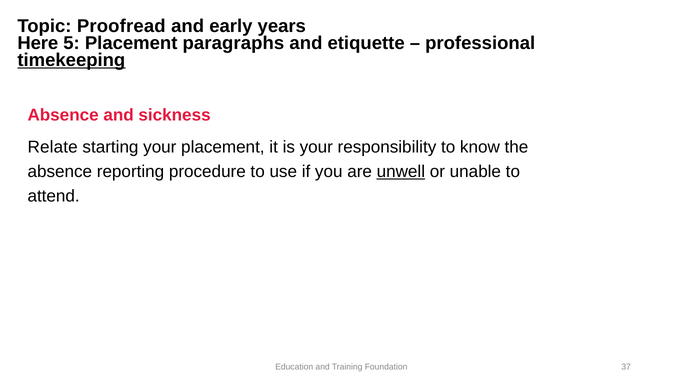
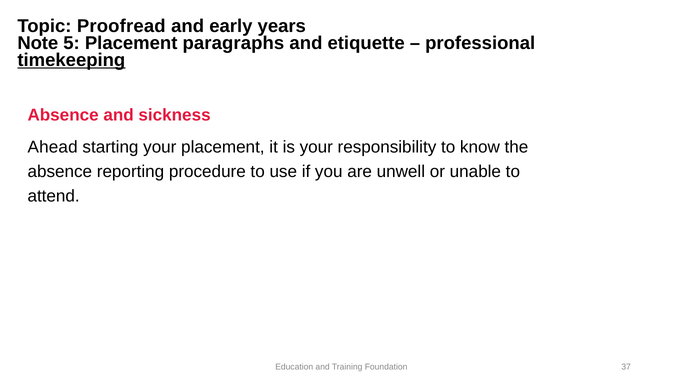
Here: Here -> Note (38, 43)
Relate: Relate -> Ahead (53, 147)
unwell underline: present -> none (401, 172)
